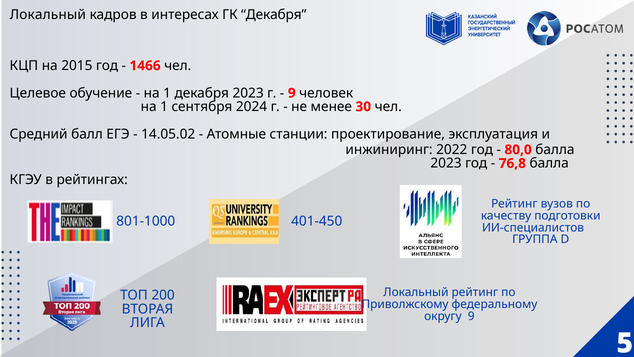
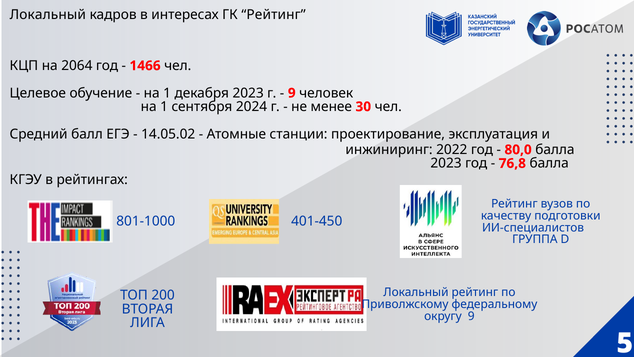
ГК Декабря: Декабря -> Рейтинг (274, 15)
2015: 2015 -> 2064 (77, 66)
